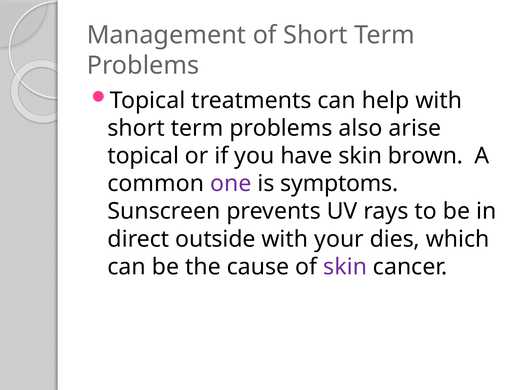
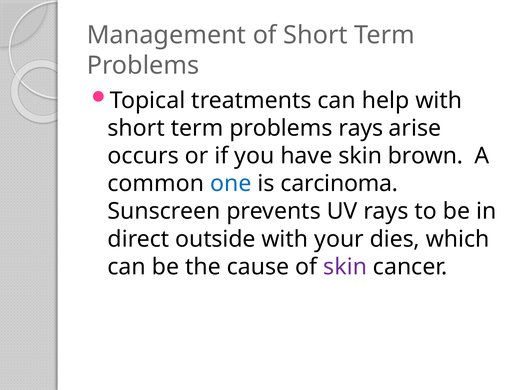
problems also: also -> rays (361, 128)
topical: topical -> occurs (143, 156)
one colour: purple -> blue (231, 184)
symptoms: symptoms -> carcinoma (339, 184)
